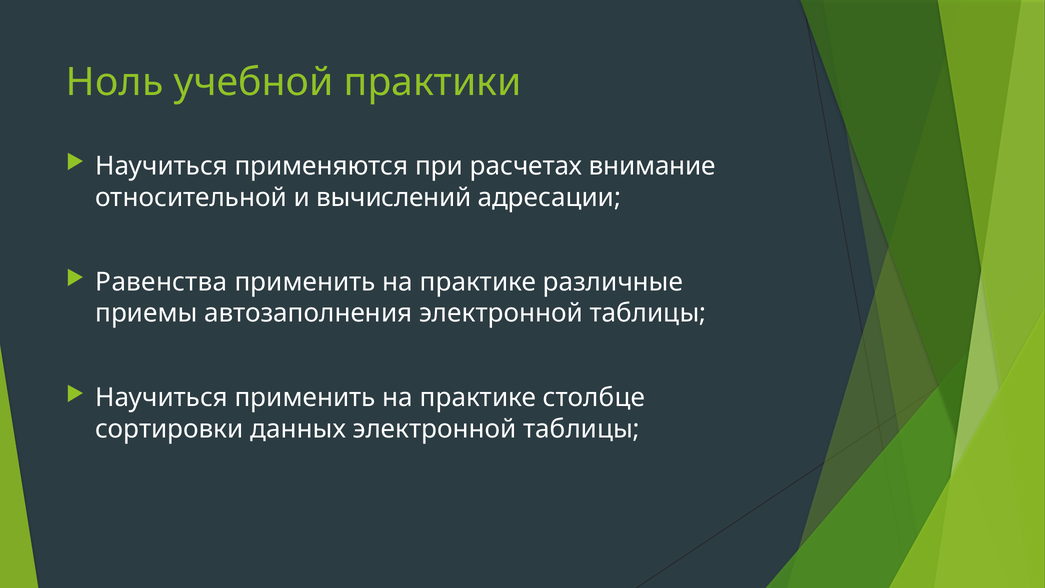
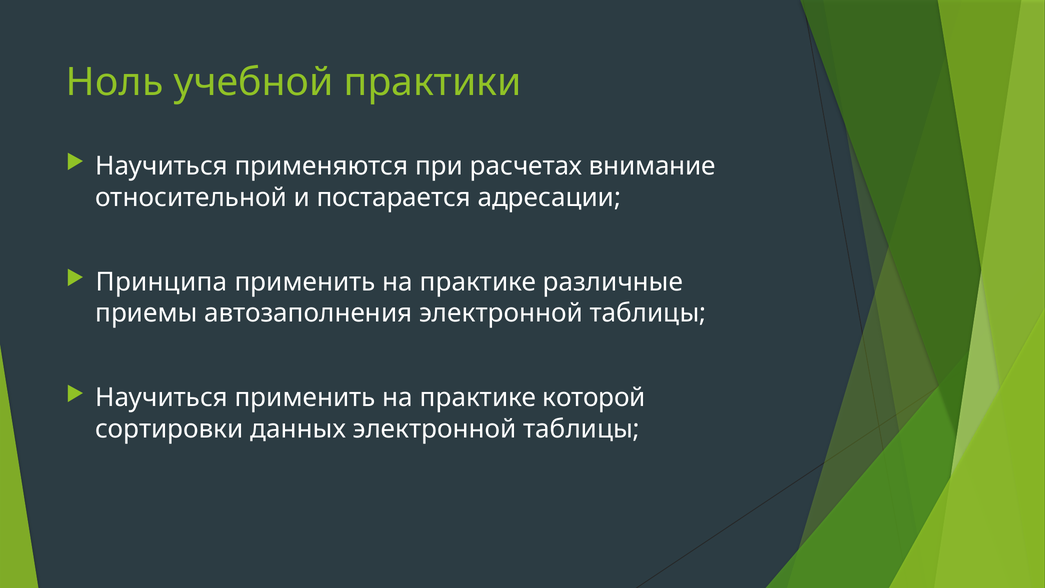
вычислений: вычислений -> постарается (394, 197)
Равенства: Равенства -> Принципа (161, 282)
столбце: столбце -> которой (594, 398)
